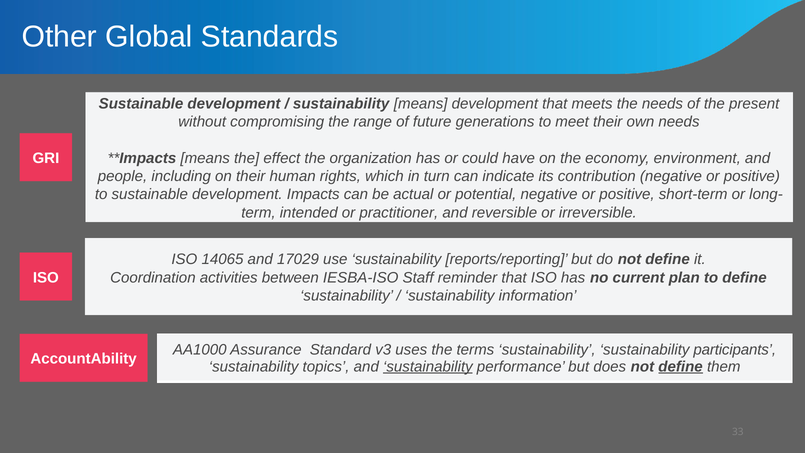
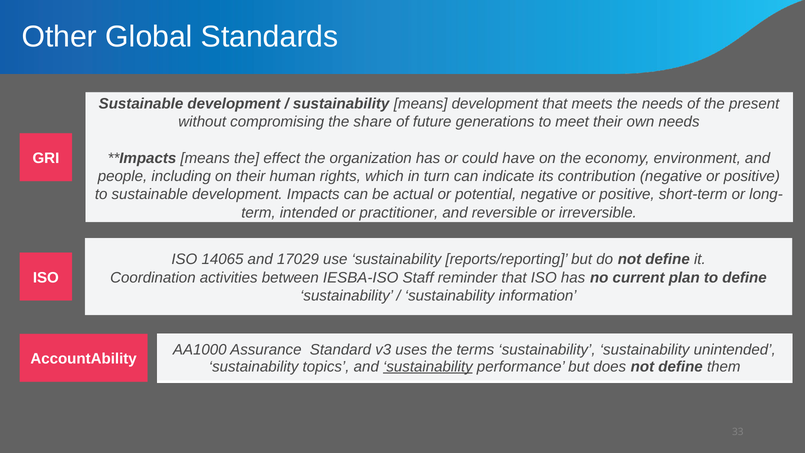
range: range -> share (373, 122)
participants: participants -> unintended (735, 350)
define underline: present -> none (681, 366)
